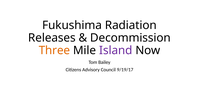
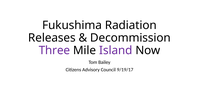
Three colour: orange -> purple (54, 50)
